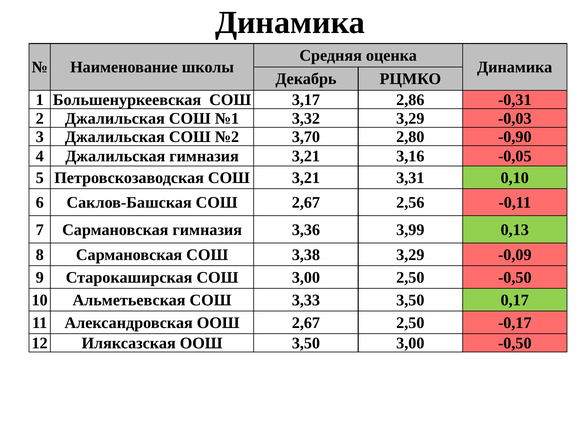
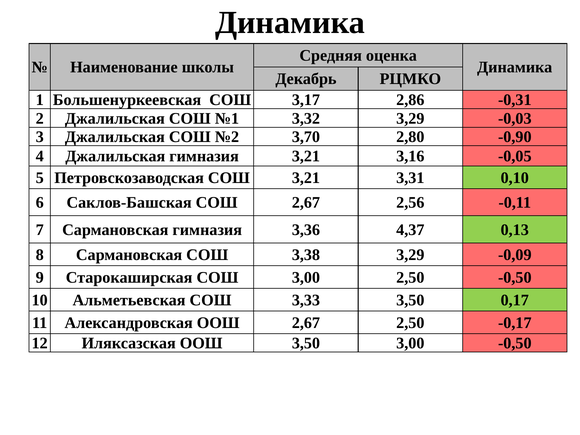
3,99: 3,99 -> 4,37 (410, 230)
